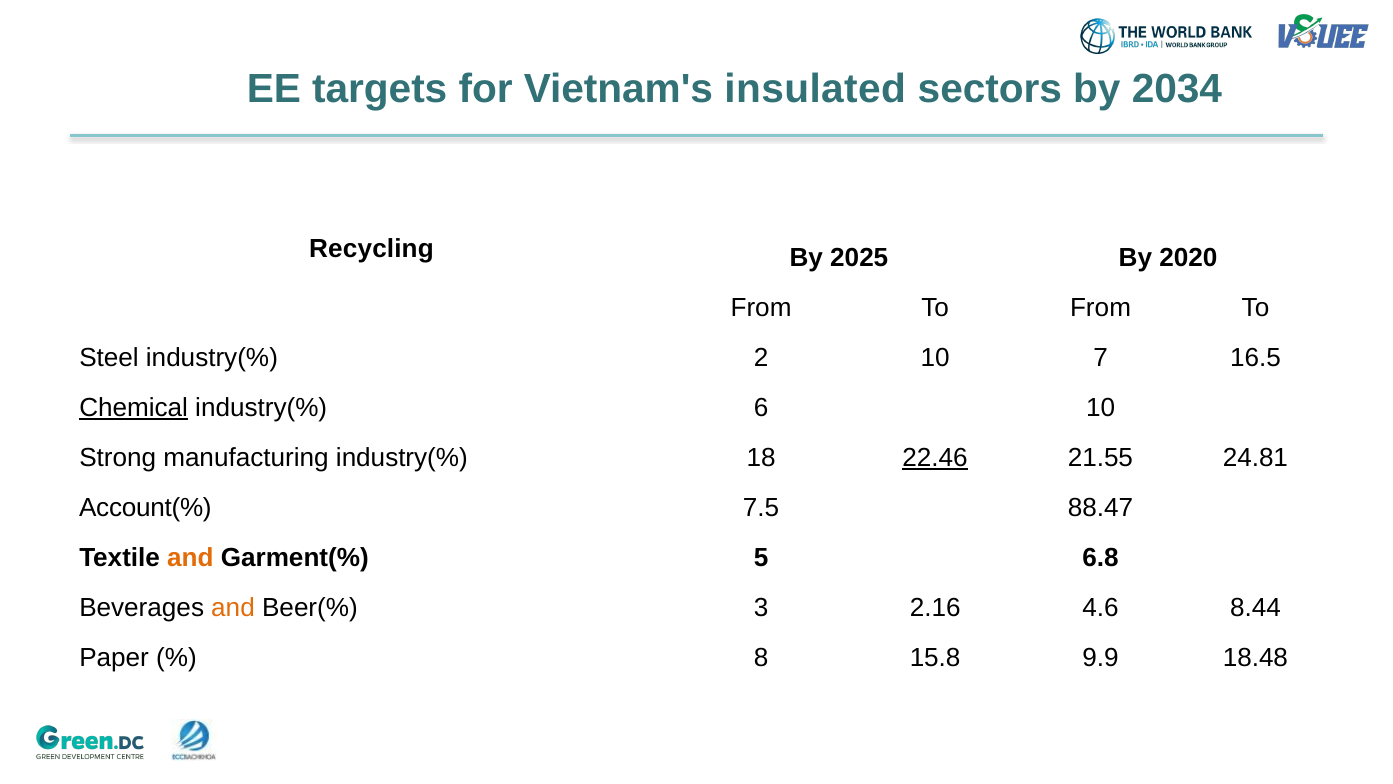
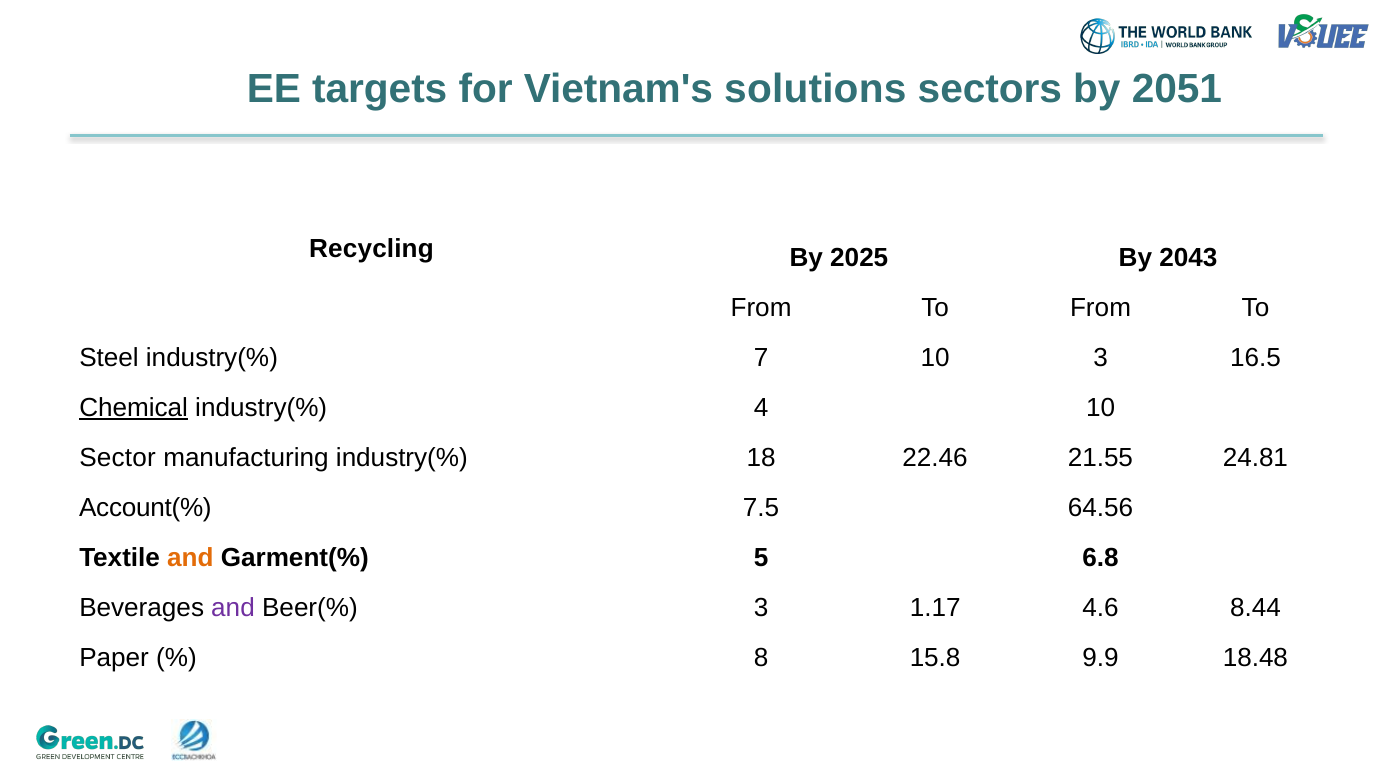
insulated: insulated -> solutions (815, 89)
2034: 2034 -> 2051 (1177, 89)
2020: 2020 -> 2043 (1188, 258)
2: 2 -> 7 (761, 358)
10 7: 7 -> 3 (1101, 358)
6: 6 -> 4 (761, 408)
Strong: Strong -> Sector (118, 458)
22.46 underline: present -> none (935, 458)
88.47: 88.47 -> 64.56 (1100, 508)
and colour: orange -> purple (233, 608)
2.16: 2.16 -> 1.17 (935, 608)
